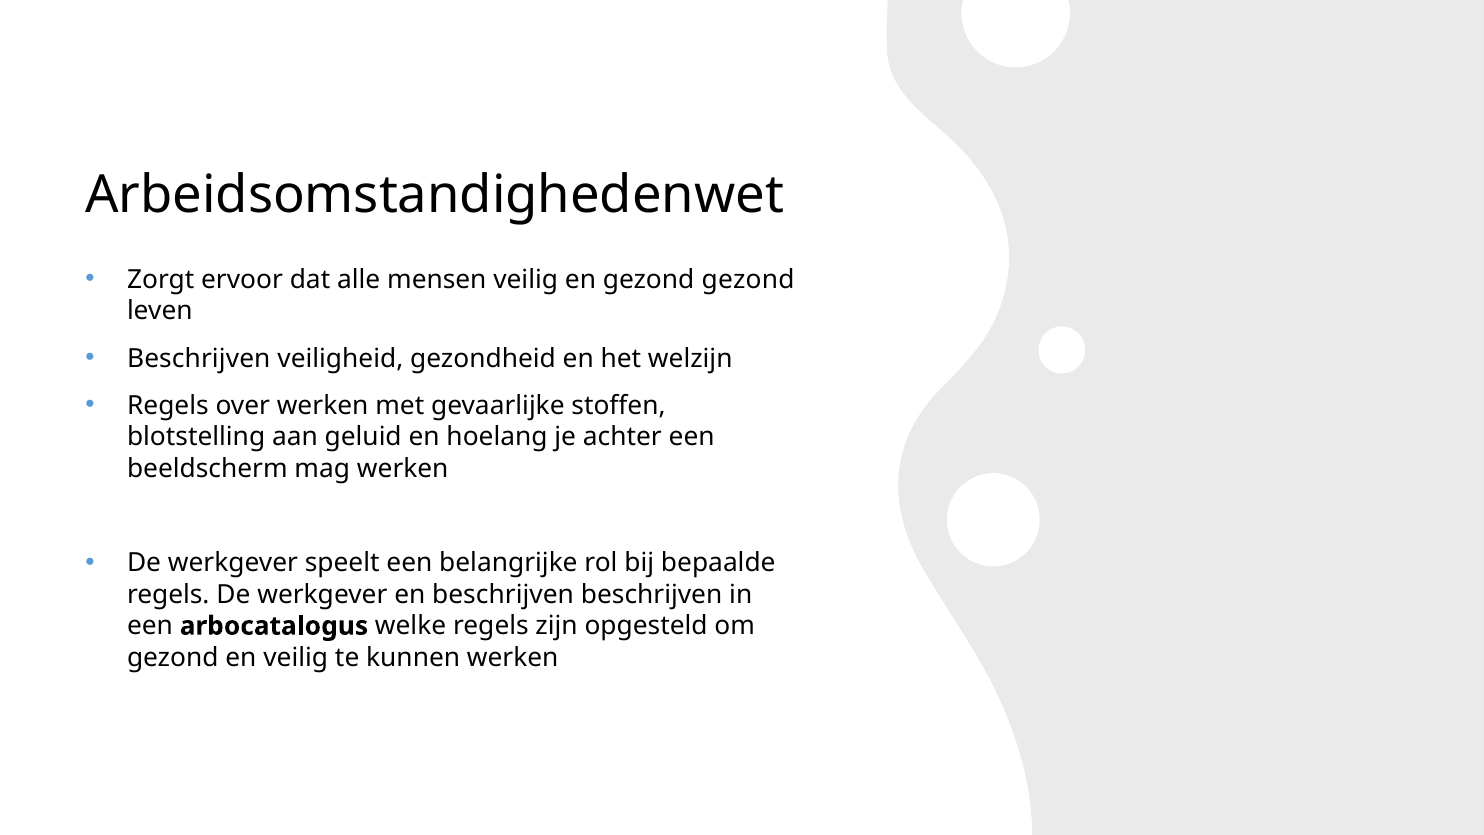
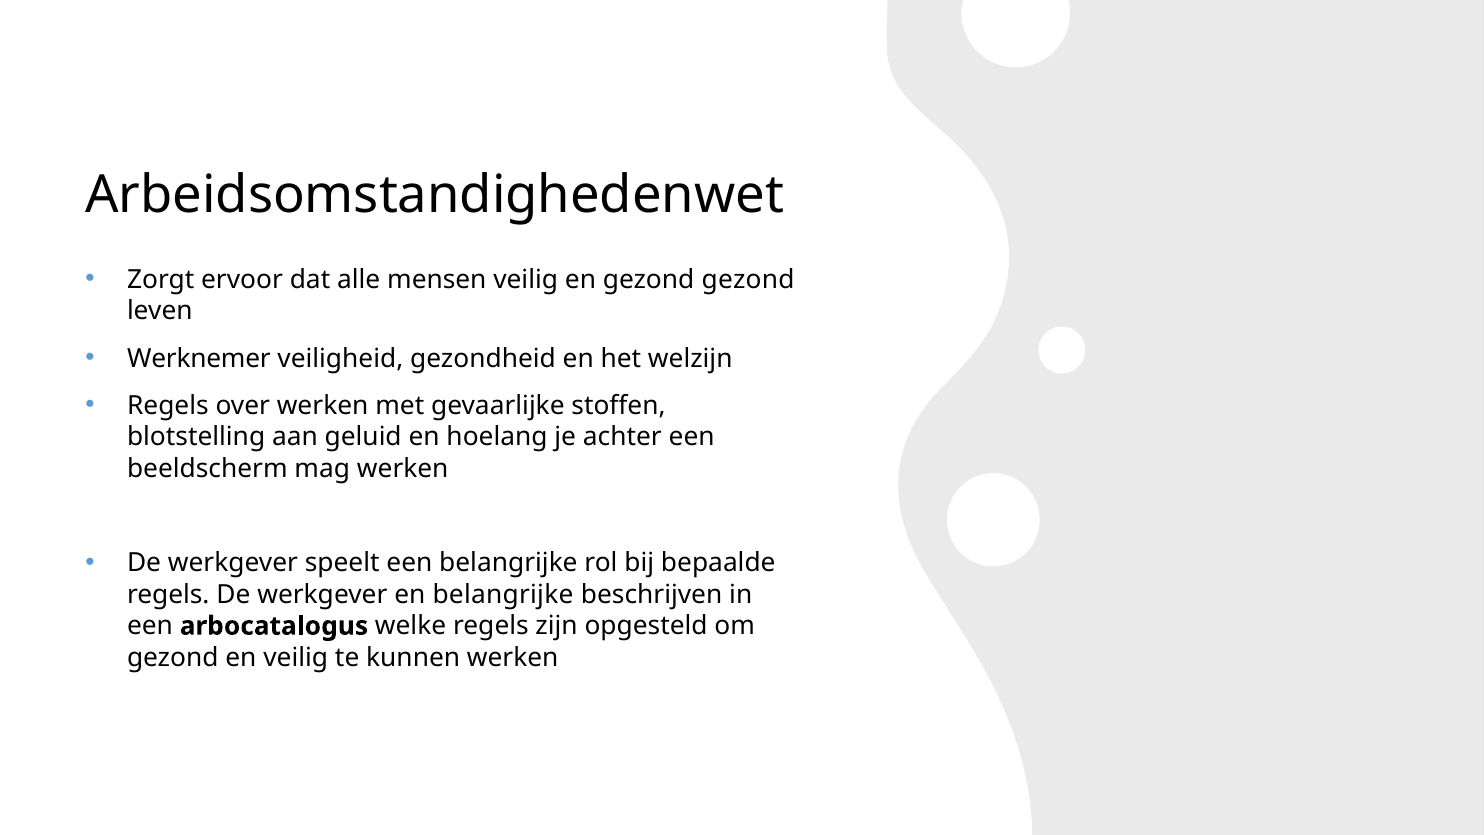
Beschrijven: Beschrijven -> Werknemer (199, 358)
en beschrijven: beschrijven -> belangrijke (503, 594)
